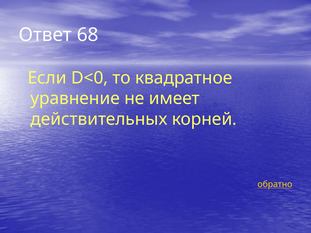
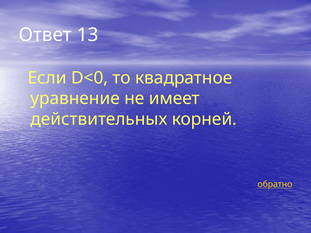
68: 68 -> 13 (88, 35)
